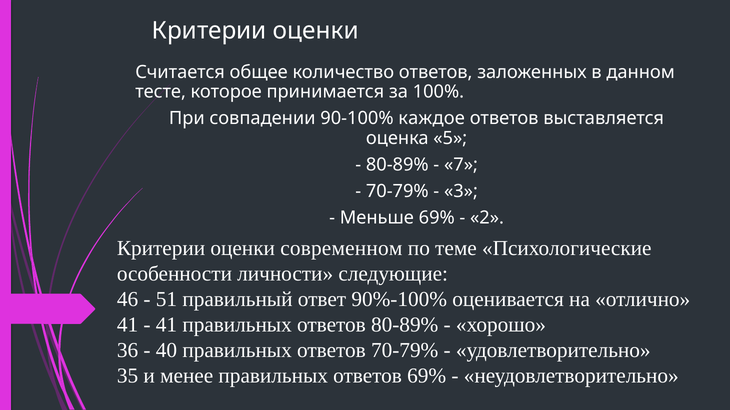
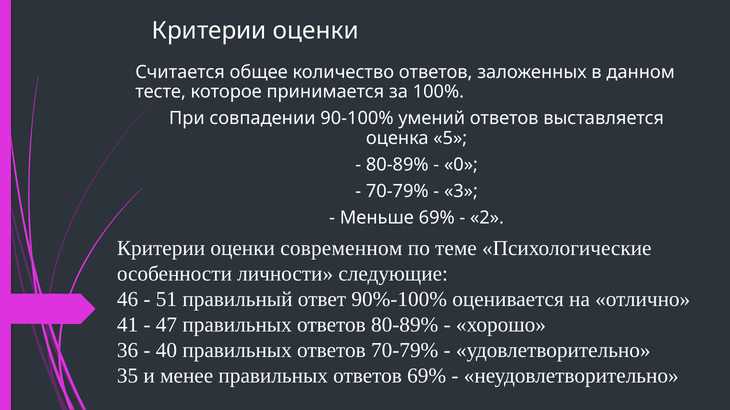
каждое: каждое -> умений (432, 119)
7: 7 -> 0 (461, 165)
41: 41 -> 47 (166, 325)
